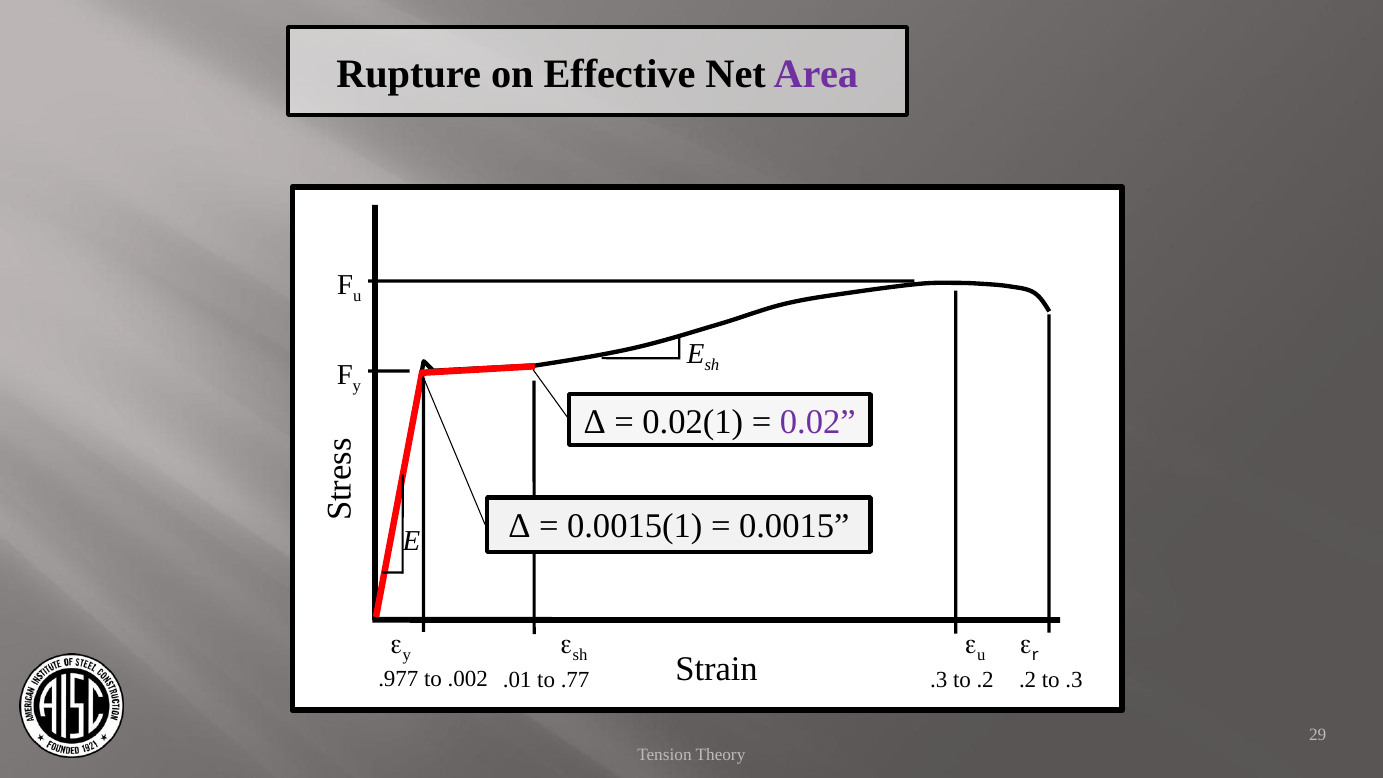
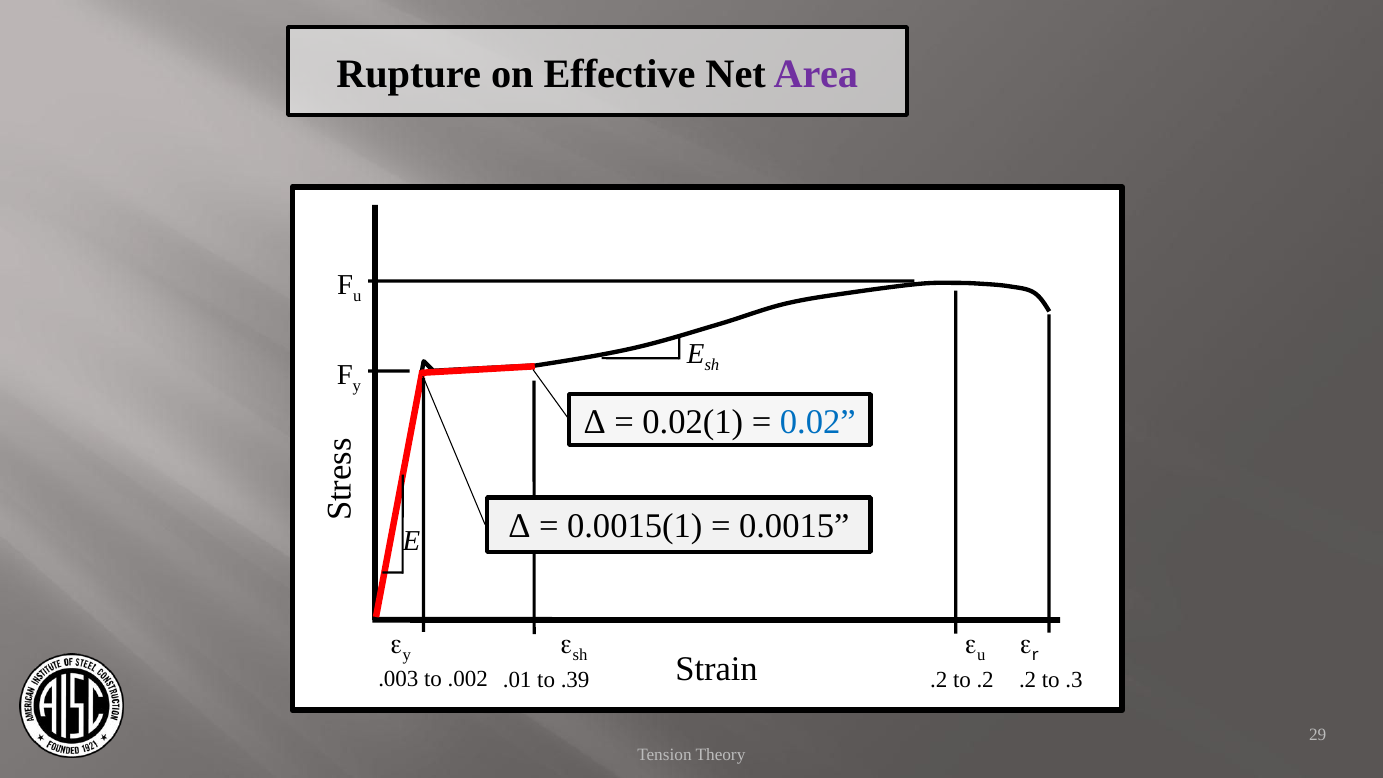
0.02 colour: purple -> blue (818, 422)
.977: .977 -> .003 (398, 679)
.77: .77 -> .39 (575, 680)
.3: .3 -> .2 (939, 680)
